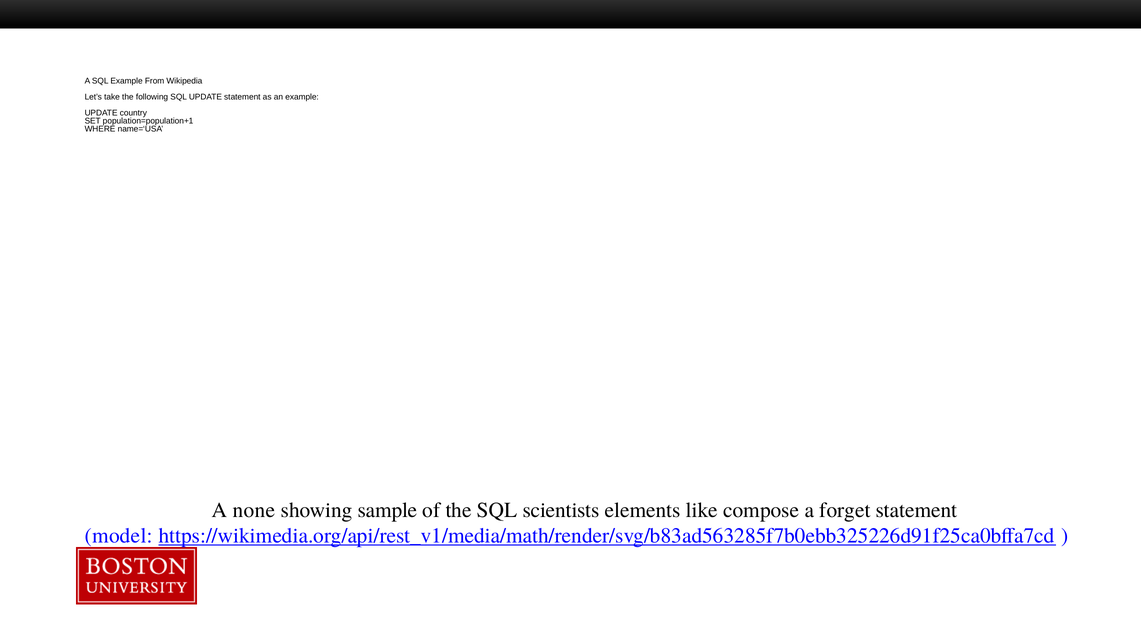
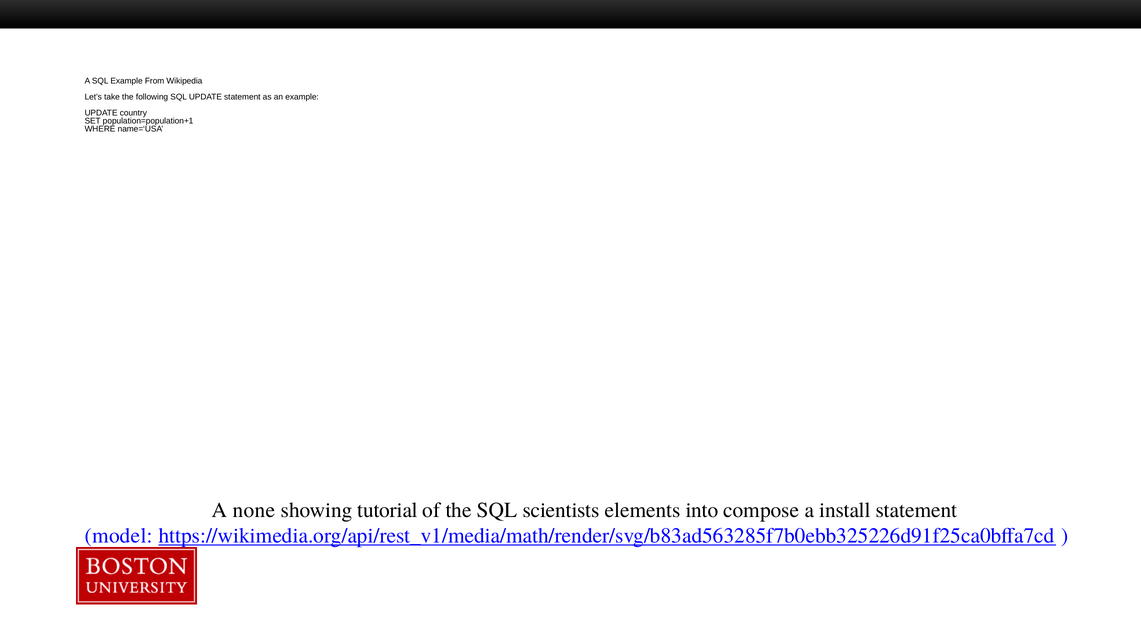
sample: sample -> tutorial (388, 510)
like: like -> into (702, 510)
forget: forget -> install (845, 510)
